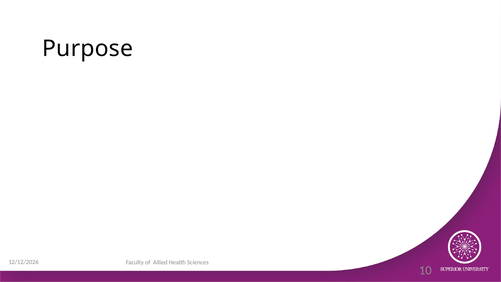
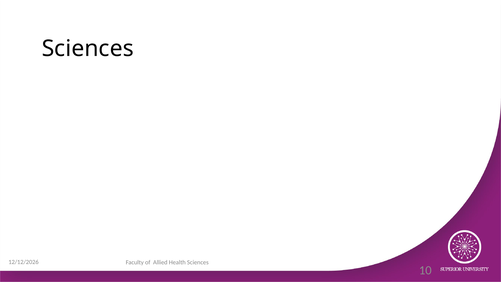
Purpose: Purpose -> Sciences (88, 48)
